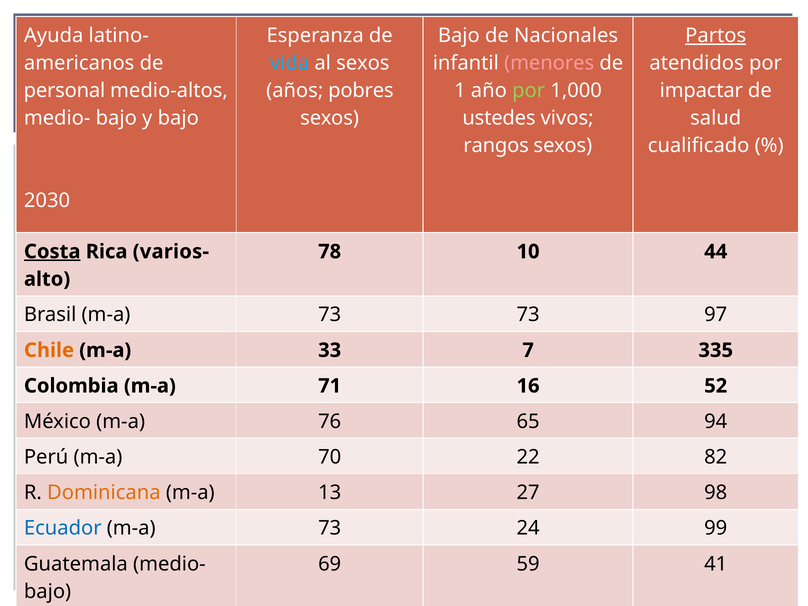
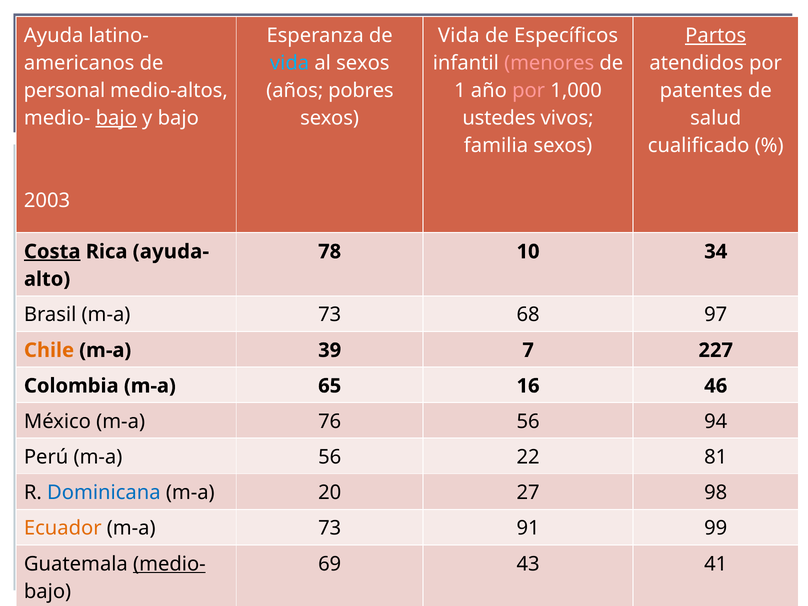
Bajo: Bajo -> Vida (459, 36)
Nacionales: Nacionales -> Específicos (566, 36)
por colour: light green -> pink (529, 91)
impactar: impactar -> patentes (701, 91)
bajo underline: none -> present (116, 118)
rangos: rangos -> familia (496, 146)
2030: 2030 -> 2003 (47, 200)
varios-: varios- -> ayuda- (171, 252)
44: 44 -> 34 (716, 252)
73 73: 73 -> 68 (528, 315)
33: 33 -> 39 (330, 350)
335: 335 -> 227 (716, 350)
71: 71 -> 65 (330, 386)
52: 52 -> 46 (716, 386)
76 65: 65 -> 56 (528, 421)
m-a 70: 70 -> 56 (330, 457)
82: 82 -> 81 (716, 457)
Dominicana colour: orange -> blue (104, 493)
13: 13 -> 20 (330, 493)
Ecuador colour: blue -> orange (63, 528)
24: 24 -> 91 (528, 528)
medio- underline: none -> present (169, 564)
59: 59 -> 43 (528, 564)
